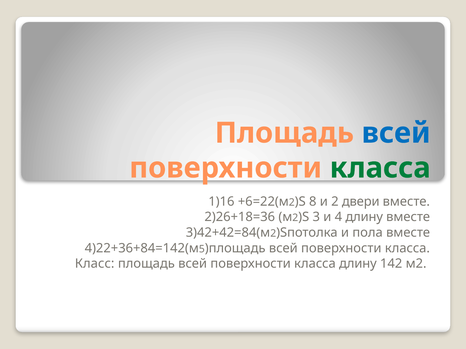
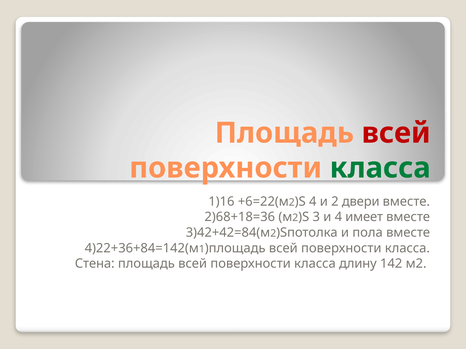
всей colour: blue -> red (396, 133)
8: 8 -> 4 (313, 202)
2)26+18=36: 2)26+18=36 -> 2)68+18=36 (240, 217)
4 длину: длину -> имеет (364, 217)
5: 5 -> 1 (202, 249)
Класс: Класс -> Стена (95, 264)
